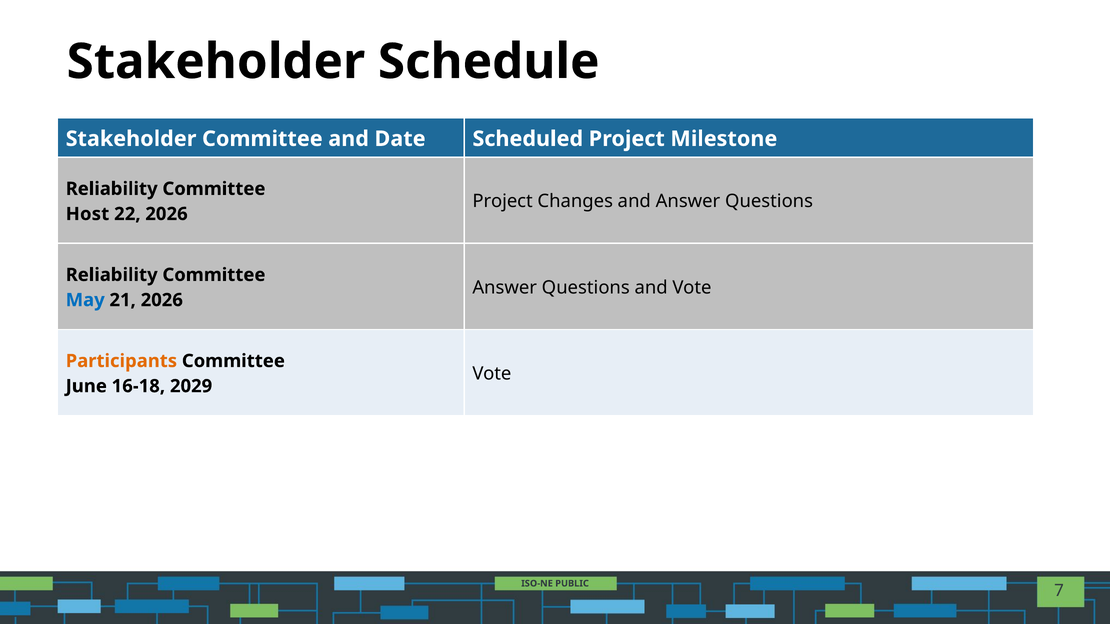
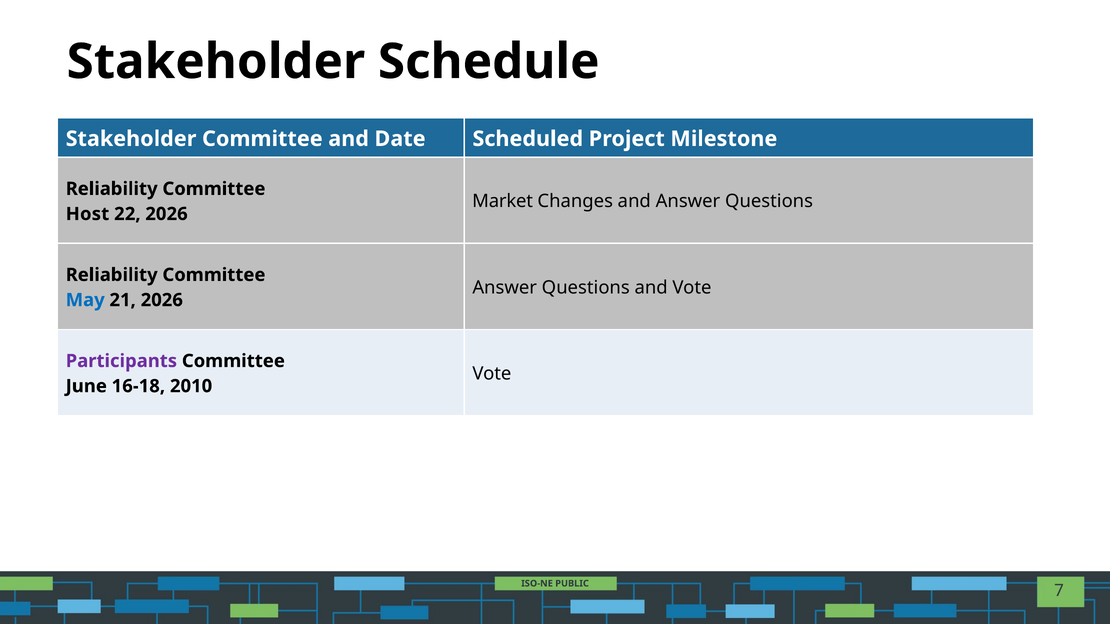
Project: Project -> Market (503, 202)
Participants colour: orange -> purple (121, 361)
2029: 2029 -> 2010 (191, 386)
